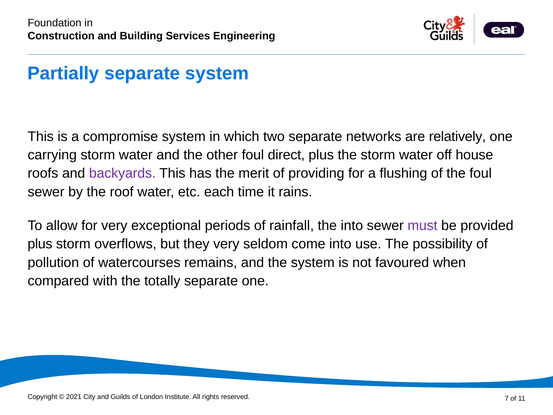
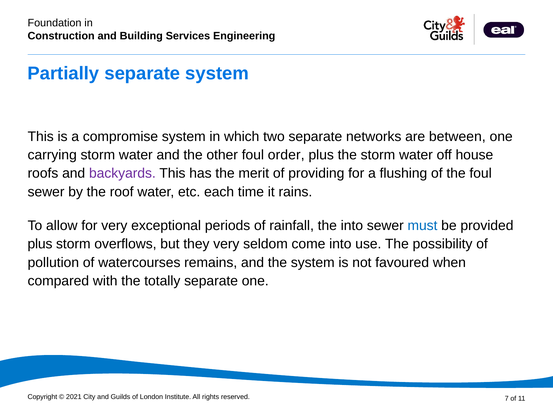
relatively: relatively -> between (457, 136)
direct: direct -> order (286, 155)
must colour: purple -> blue (423, 225)
